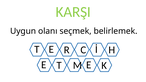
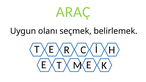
KARŞI: KARŞI -> ARAÇ (73, 12)
